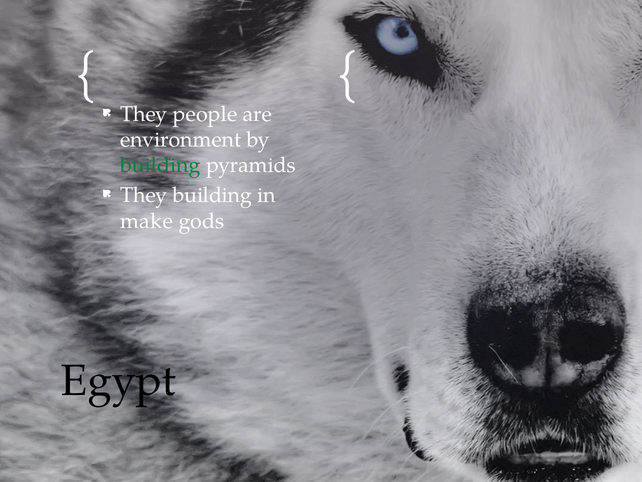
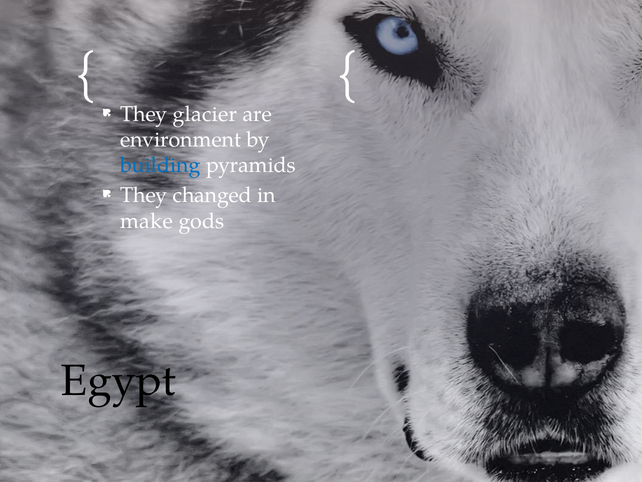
people: people -> glacier (205, 114)
building colour: green -> blue (160, 165)
They building: building -> changed (212, 195)
